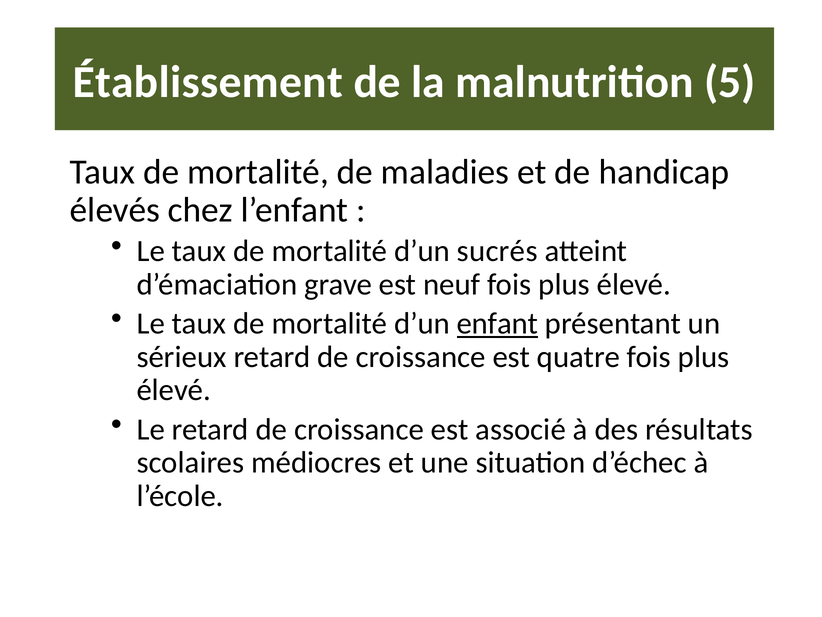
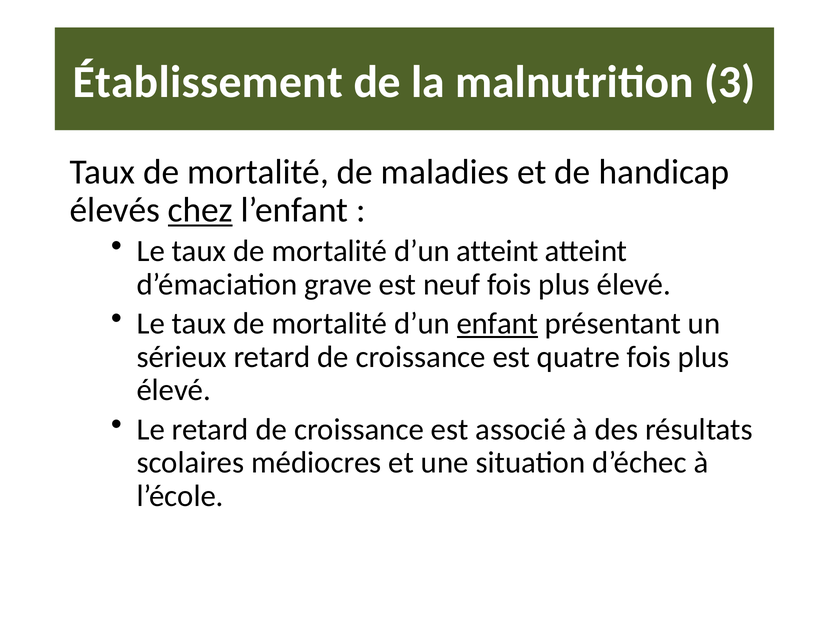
5: 5 -> 3 (730, 82)
chez underline: none -> present (200, 210)
d’un sucrés: sucrés -> atteint (498, 251)
